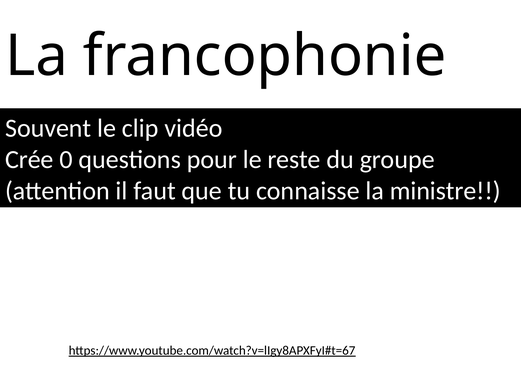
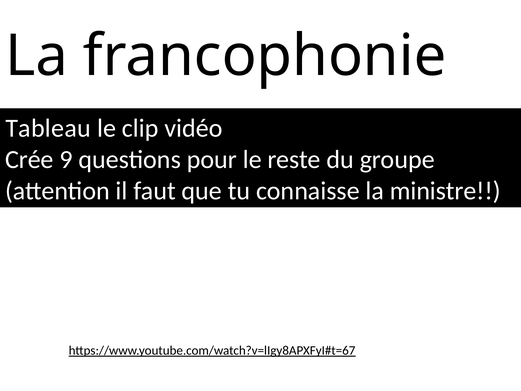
Souvent: Souvent -> Tableau (48, 128)
0: 0 -> 9 (66, 160)
